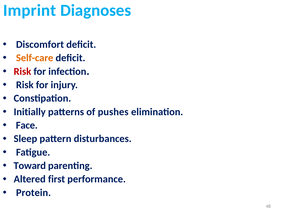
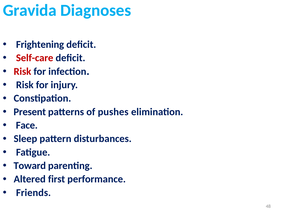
Imprint: Imprint -> Gravida (30, 10)
Discomfort: Discomfort -> Frightening (40, 44)
Self-care colour: orange -> red (35, 58)
Initially: Initially -> Present (30, 112)
Protein: Protein -> Friends (33, 193)
